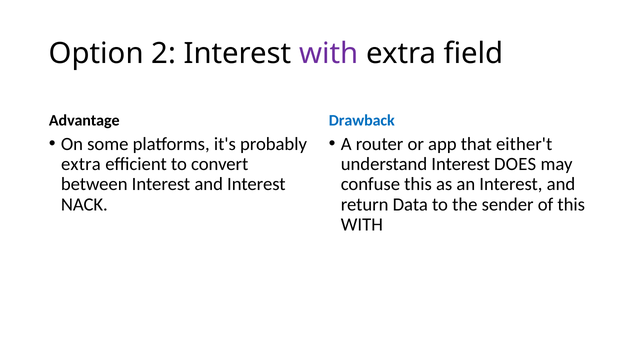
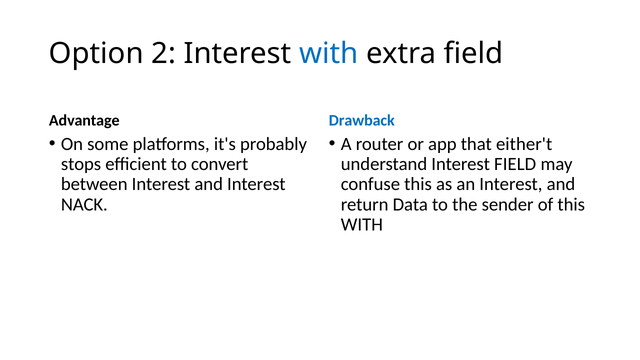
with colour: purple -> blue (329, 54)
extra: extra -> stops (81, 164)
Interest DOES: DOES -> FIELD (515, 164)
